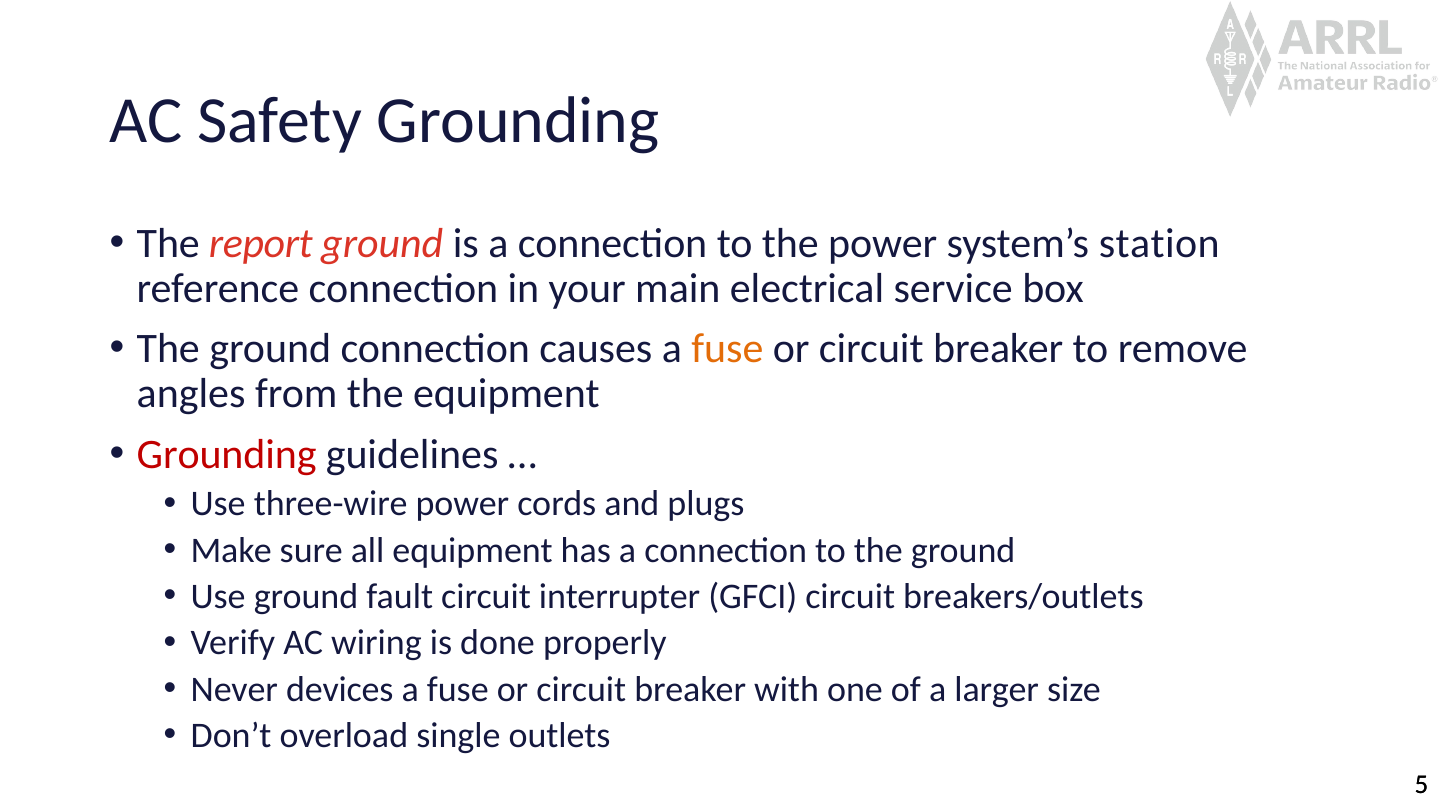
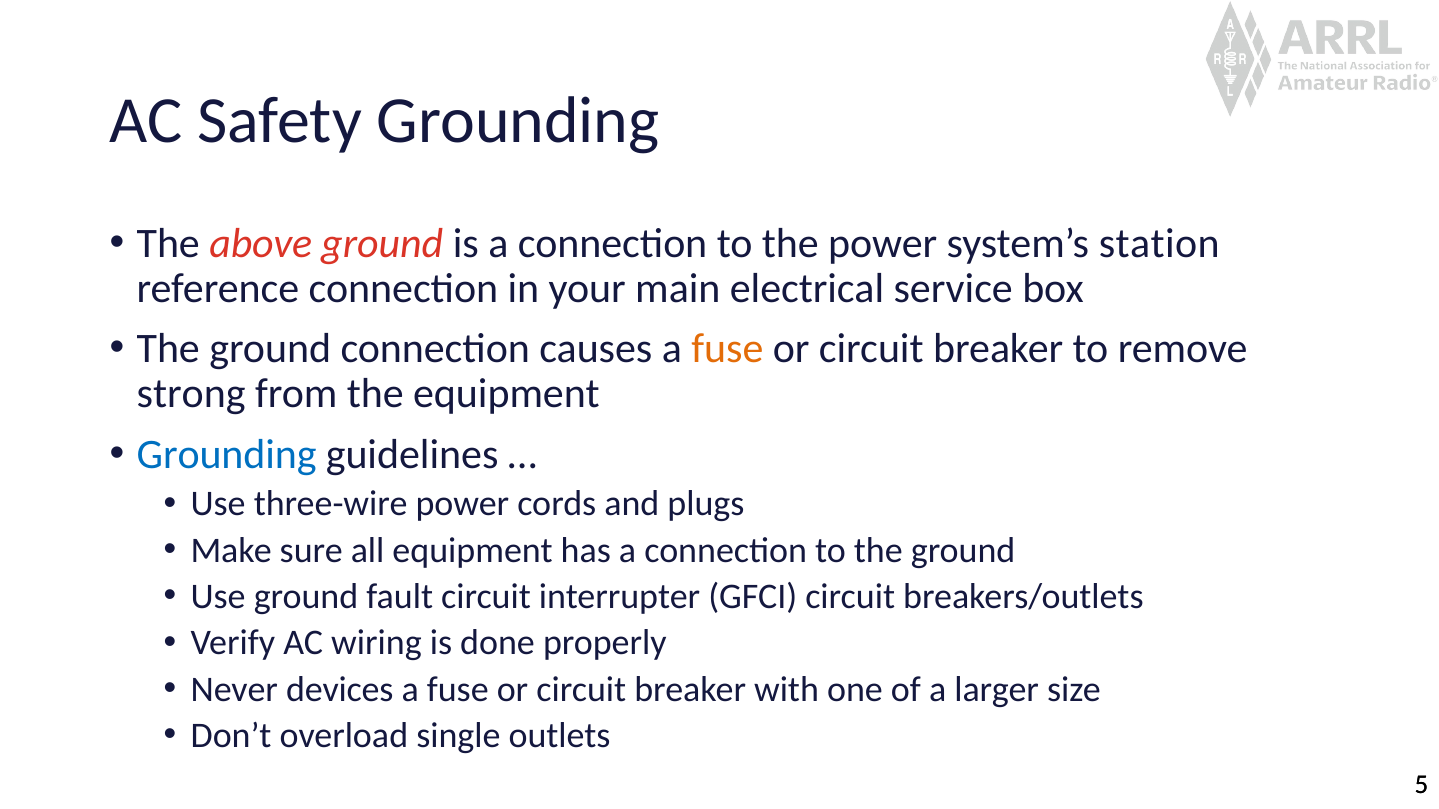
report: report -> above (261, 243)
angles: angles -> strong (191, 394)
Grounding colour: red -> blue (227, 455)
